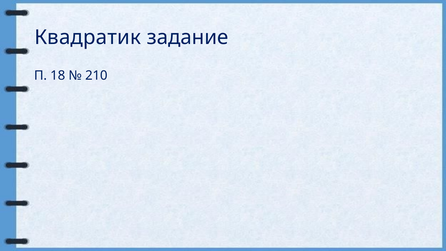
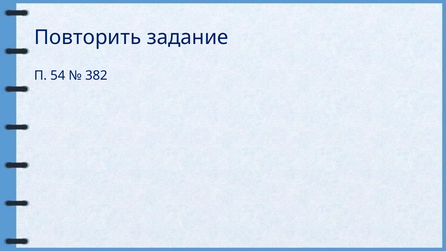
Квадратик: Квадратик -> Повторить (88, 37)
18: 18 -> 54 (58, 75)
210: 210 -> 382 (96, 75)
